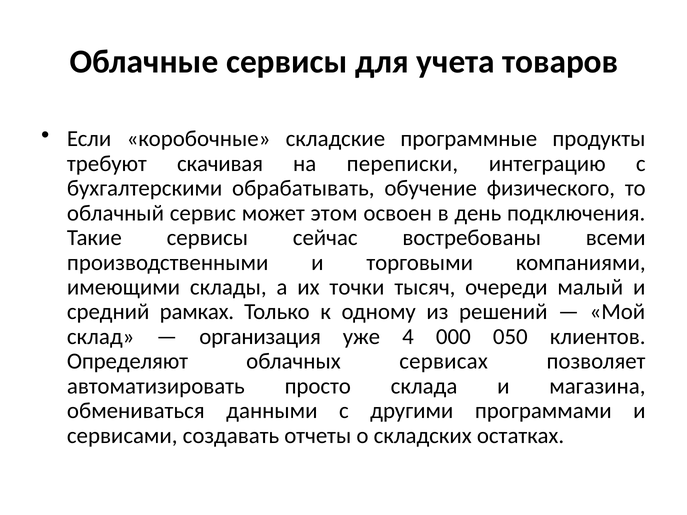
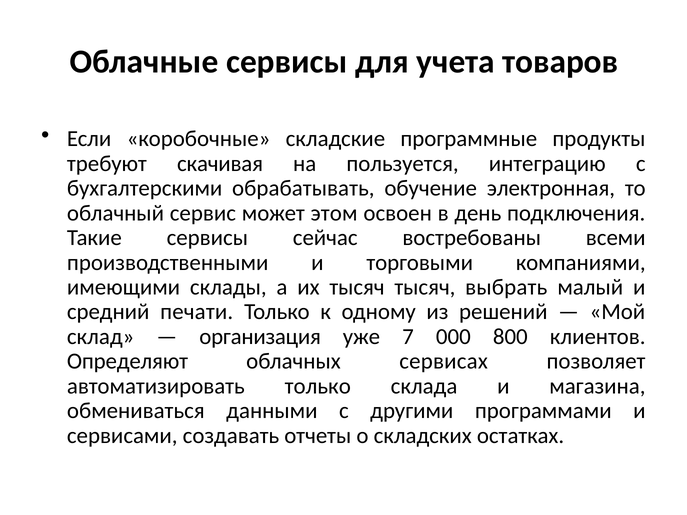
переписки: переписки -> пользуется (403, 164)
физического: физического -> электронная (551, 188)
их точки: точки -> тысяч (357, 287)
очереди: очереди -> выбрать (506, 287)
рамках: рамках -> печати (197, 312)
4: 4 -> 7 (408, 337)
050: 050 -> 800 (510, 337)
автоматизировать просто: просто -> только (318, 386)
